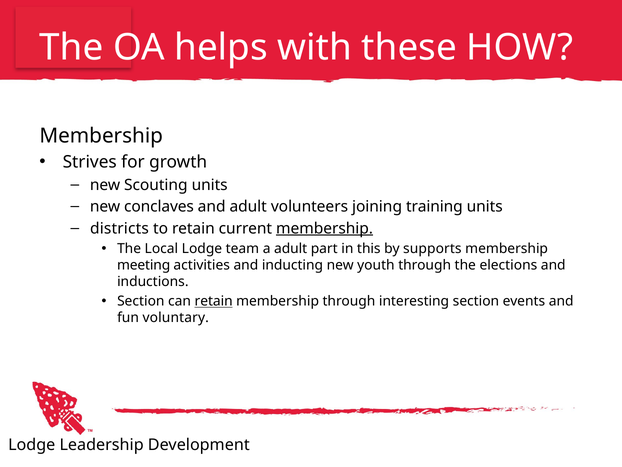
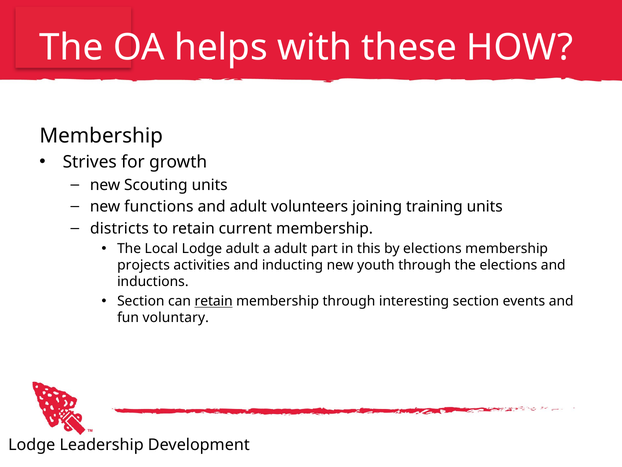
conclaves: conclaves -> functions (159, 206)
membership underline: present -> none (325, 228)
Lodge team: team -> adult (242, 248)
by supports: supports -> elections (432, 248)
meeting: meeting -> projects (144, 265)
